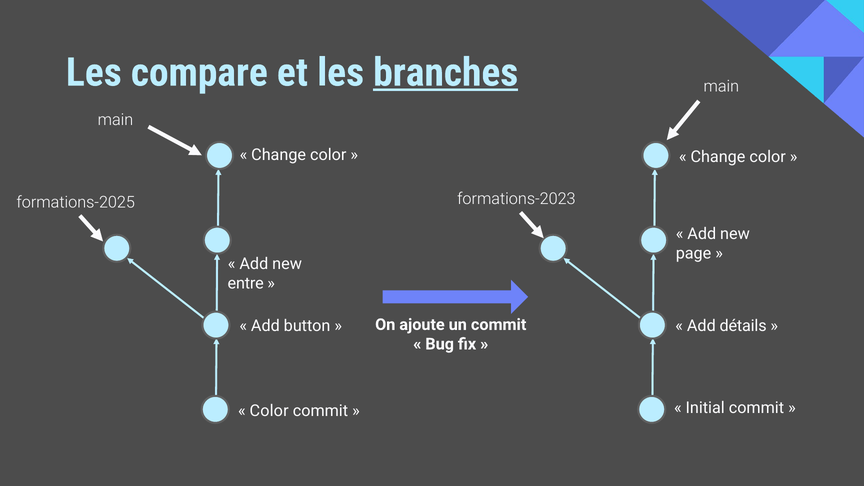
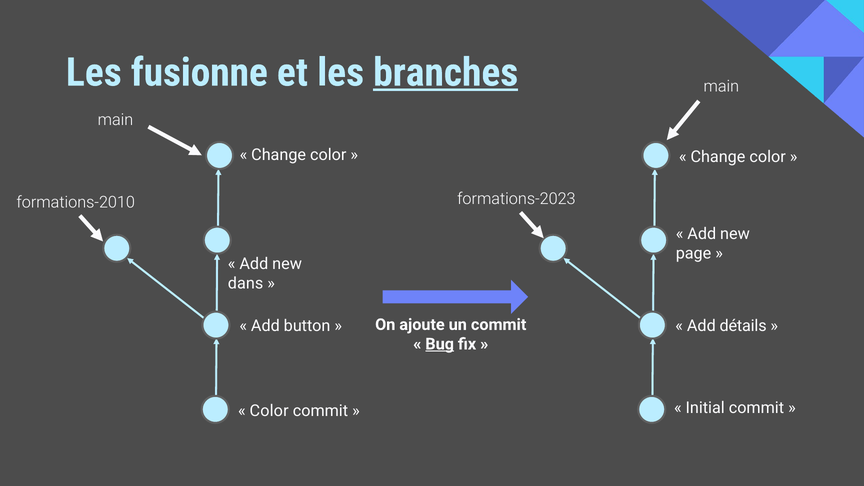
compare: compare -> fusionne (199, 73)
formations-2025: formations-2025 -> formations-2010 (76, 202)
entre: entre -> dans (246, 284)
Bug underline: none -> present (440, 344)
